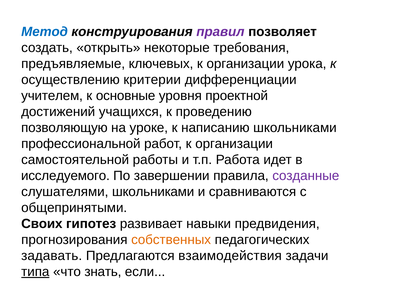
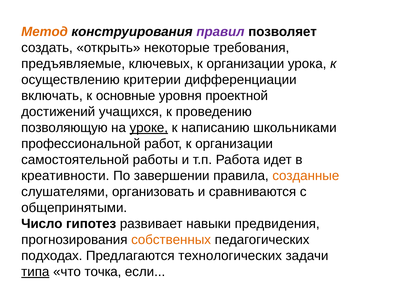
Метод colour: blue -> orange (45, 32)
учителем: учителем -> включать (52, 96)
уроке underline: none -> present (149, 128)
исследуемого: исследуемого -> креативности (65, 176)
созданные colour: purple -> orange (306, 176)
слушателями школьниками: школьниками -> организовать (153, 192)
Своих: Своих -> Число (42, 224)
задавать: задавать -> подходах (52, 256)
взаимодействия: взаимодействия -> технологических (230, 256)
знать: знать -> точка (103, 272)
